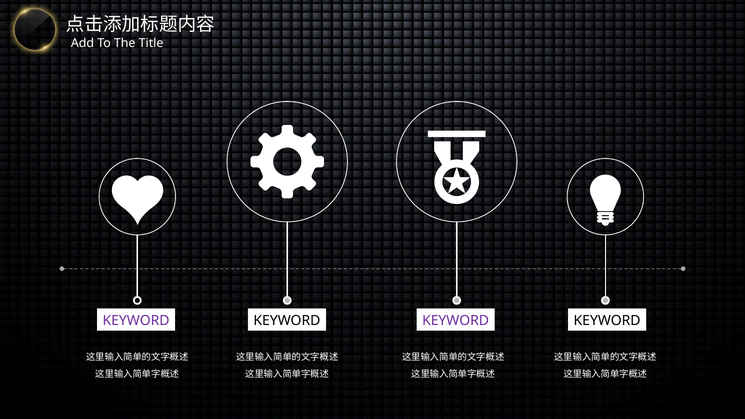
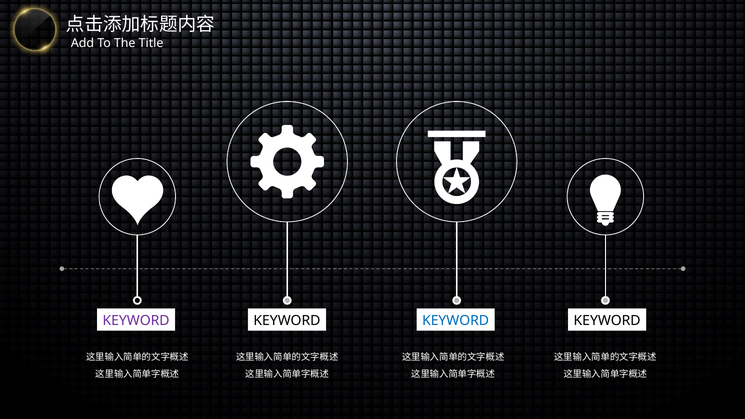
KEYWORD colour: purple -> blue (456, 321)
